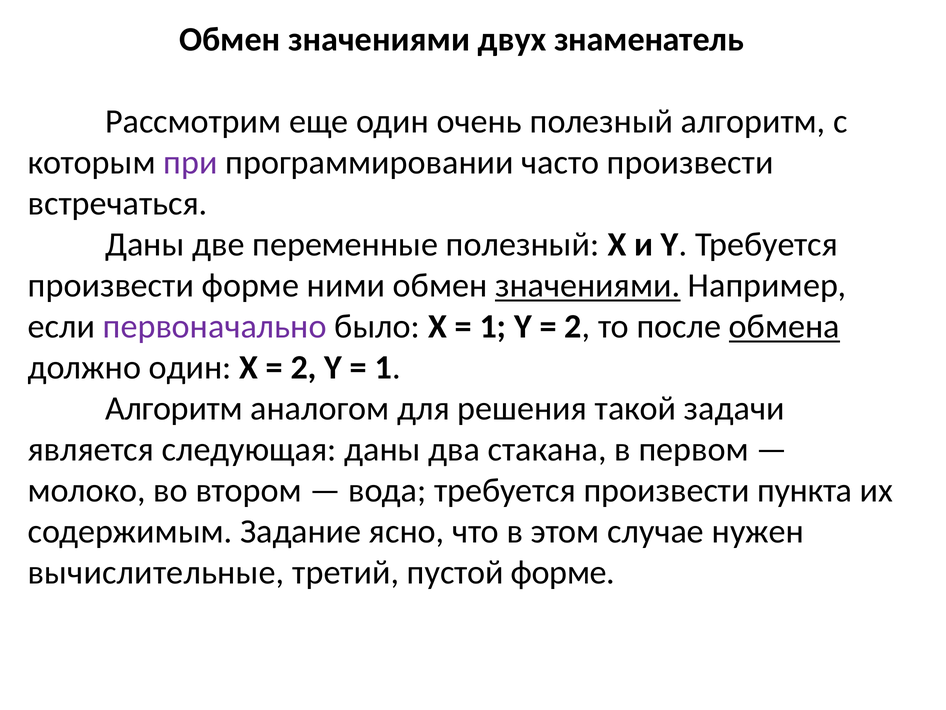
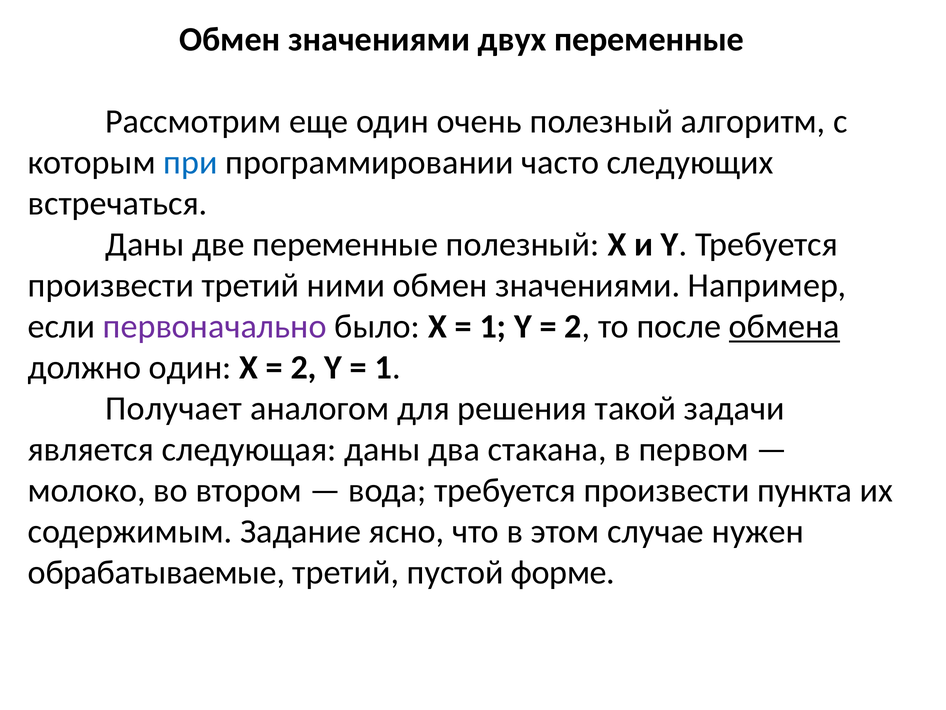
двух знаменатель: знаменатель -> переменные (649, 40)
при colour: purple -> blue (190, 163)
часто произвести: произвести -> следующих (690, 163)
произвести форме: форме -> третий (250, 285)
значениями underline: present -> none (588, 285)
Алгоритм: Алгоритм -> Получает (174, 408)
вычислительные: вычислительные -> обрабатываемые (156, 572)
